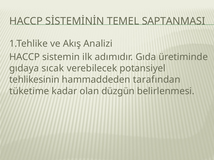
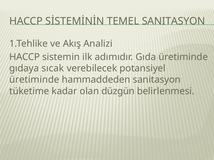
TEMEL SAPTANMASI: SAPTANMASI -> SANITASYON (174, 21)
tehlikesinin: tehlikesinin -> üretiminde (34, 80)
hammaddeden tarafından: tarafından -> sanitasyon (157, 80)
